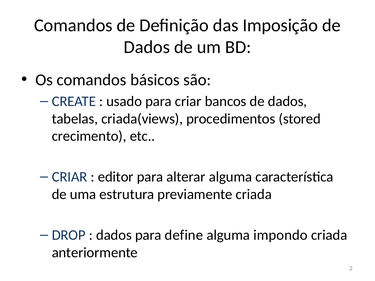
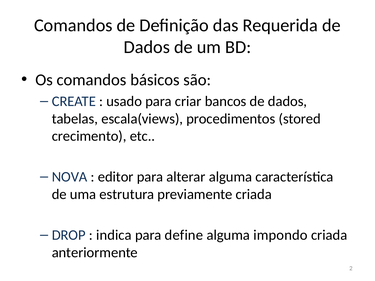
Imposição: Imposição -> Requerida (280, 25)
criada(views: criada(views -> escala(views (142, 119)
CRIAR: CRIAR -> NOVA (70, 177)
dados: dados -> indica (114, 235)
